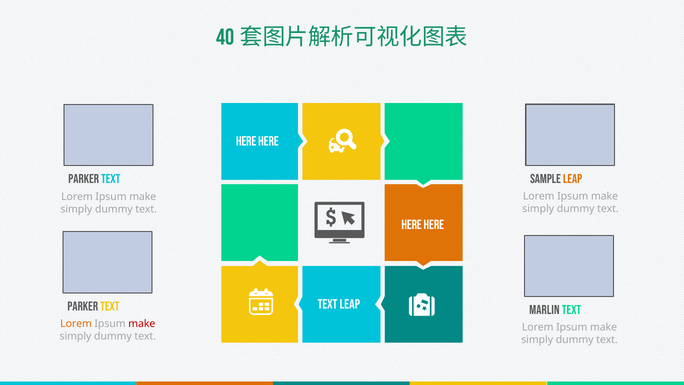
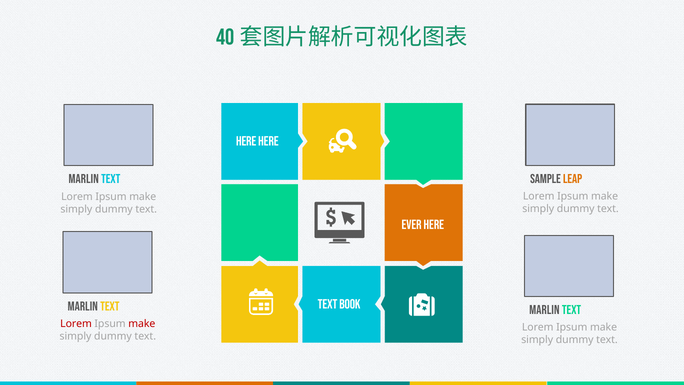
PARKER: PARKER -> MARLIN (84, 179)
HERE: HERE -> EVER (412, 225)
TEXT LEAP: LEAP -> BOOK (350, 304)
PARKER: PARKER -> MARLIN (83, 306)
Lorem colour: orange -> red (76, 324)
